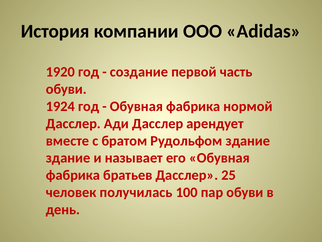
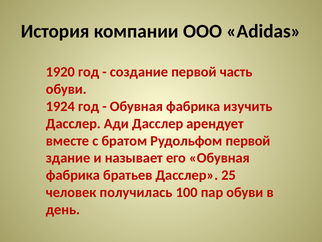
нормой: нормой -> изучить (248, 106)
Рудольфом здание: здание -> первой (248, 140)
